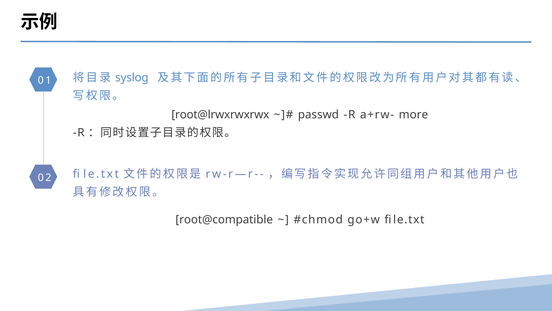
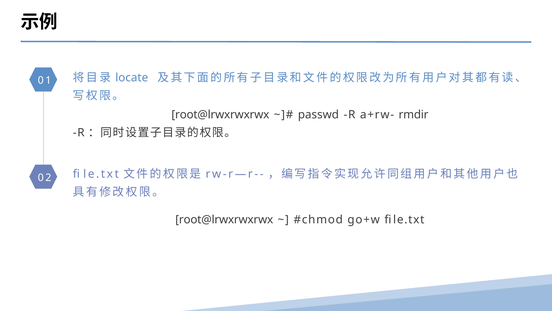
syslog: syslog -> locate (132, 78)
more: more -> rmdir (414, 114)
root@compatible: root@compatible -> root@lrwxrwxrwx (224, 219)
